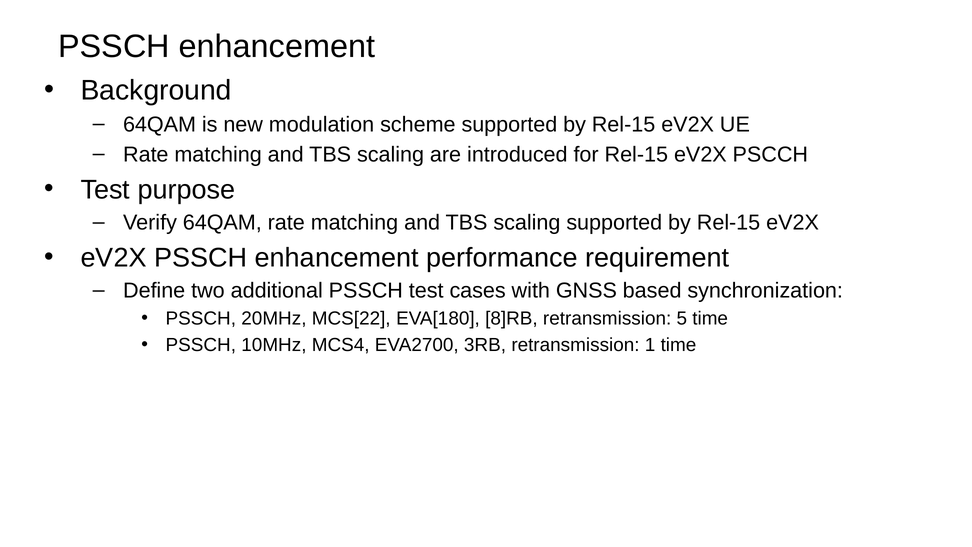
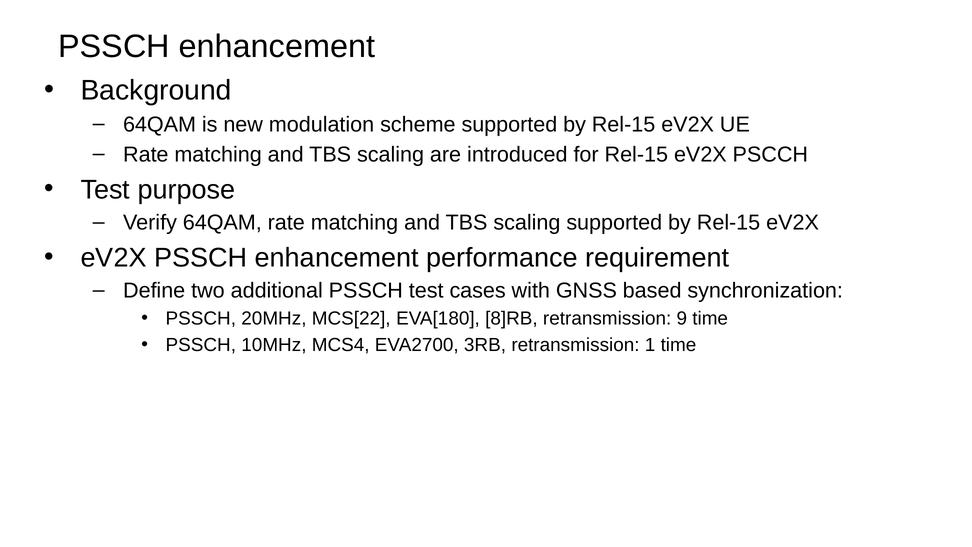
5: 5 -> 9 (682, 319)
